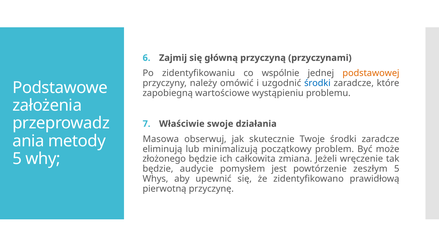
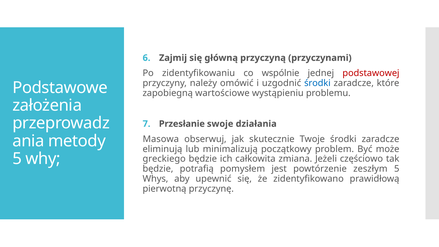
podstawowej colour: orange -> red (371, 73)
Właściwie: Właściwie -> Przesłanie (182, 124)
złożonego: złożonego -> greckiego (164, 159)
wręczenie: wręczenie -> częściowo (361, 159)
audycie: audycie -> potrafią (197, 169)
